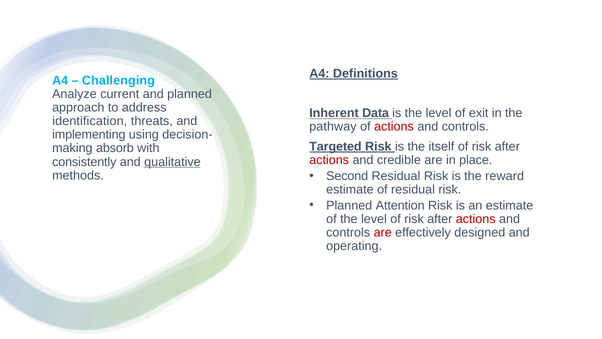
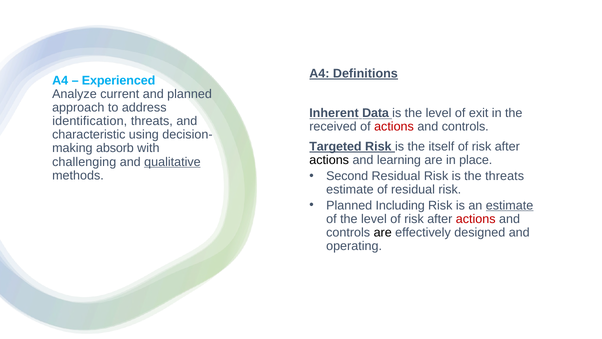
Challenging: Challenging -> Experienced (119, 80)
pathway: pathway -> received (333, 127)
implementing: implementing -> characteristic (89, 135)
actions colour: red -> black (329, 160)
credible: credible -> learning (399, 160)
consistently: consistently -> challenging (84, 162)
the reward: reward -> threats (505, 176)
Attention: Attention -> Including (400, 205)
estimate underline: none -> present (510, 205)
are colour: red -> black (383, 232)
